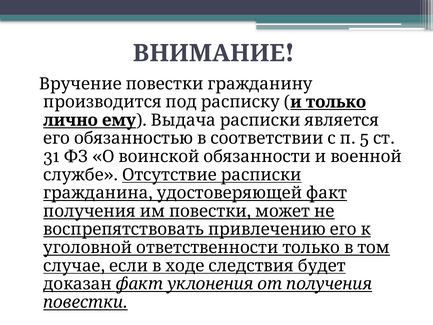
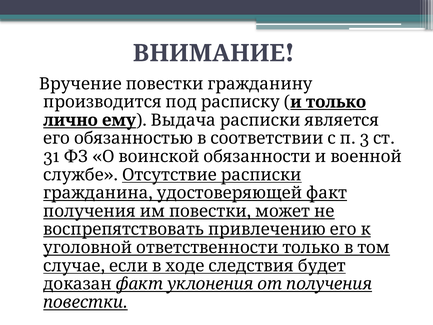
5: 5 -> 3 (364, 138)
